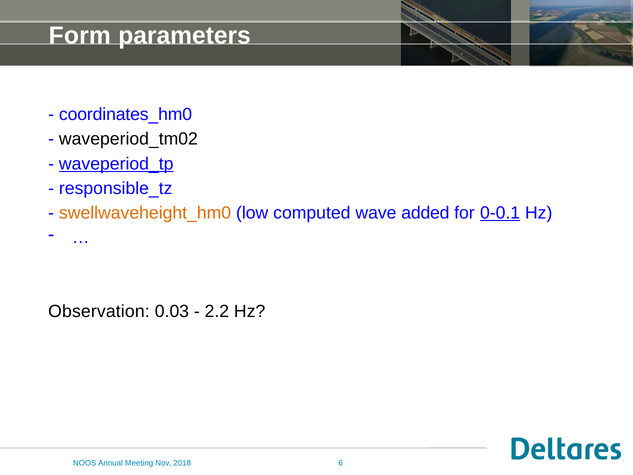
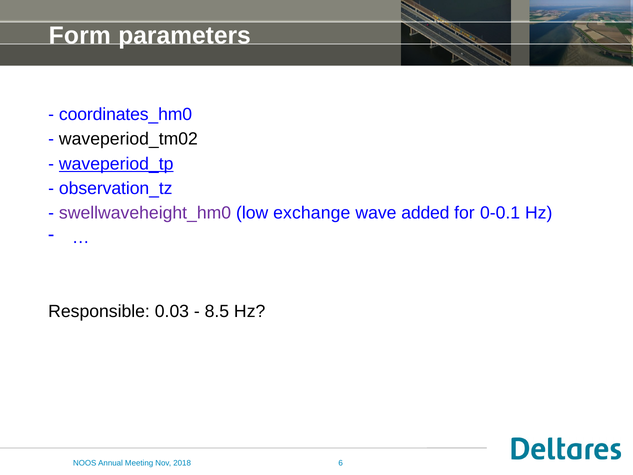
responsible_tz: responsible_tz -> observation_tz (116, 188)
swellwaveheight_hm0 colour: orange -> purple (145, 213)
computed: computed -> exchange (312, 213)
0-0.1 underline: present -> none (500, 213)
Observation: Observation -> Responsible (99, 311)
2.2: 2.2 -> 8.5 (217, 311)
